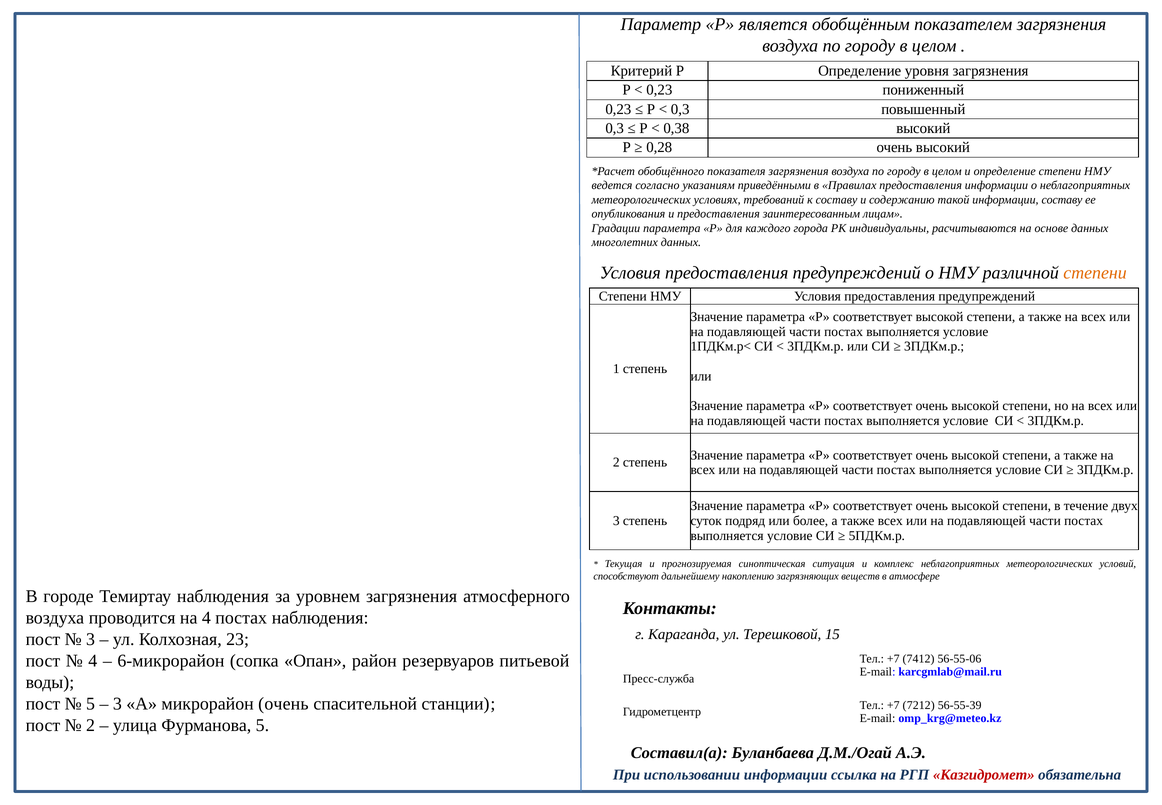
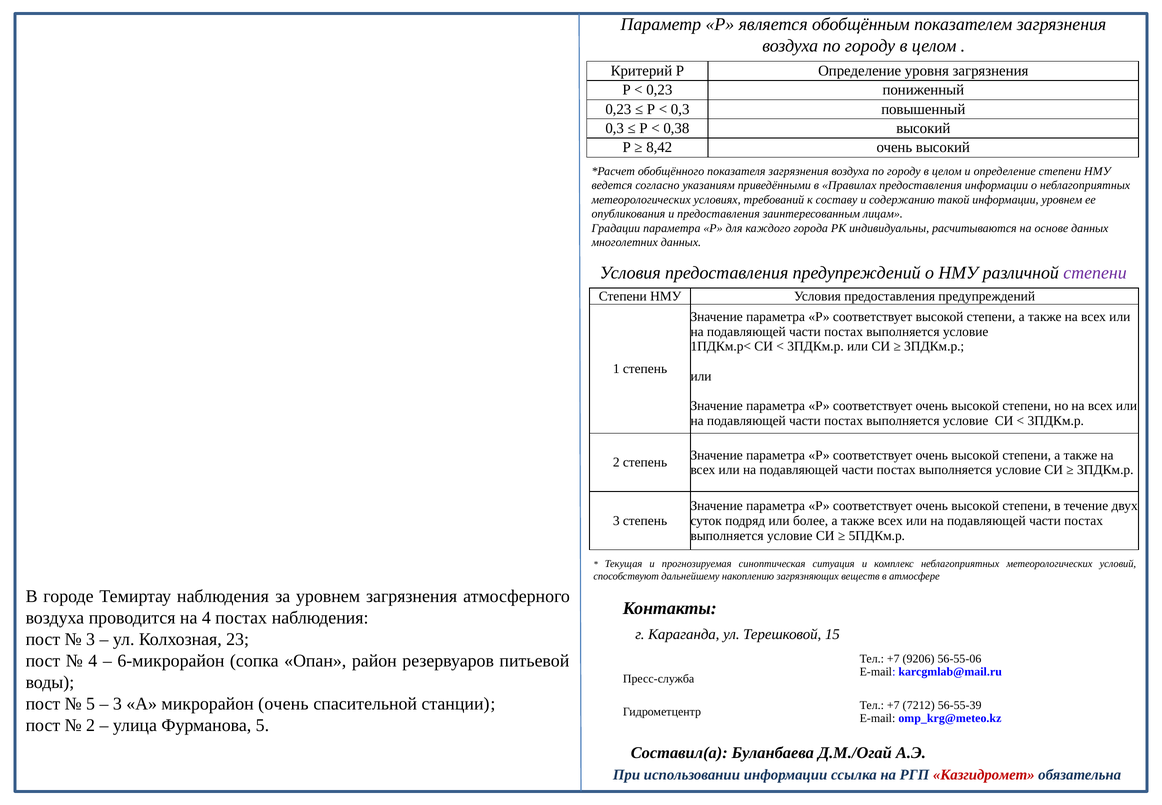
0,28: 0,28 -> 8,42 (659, 147)
информации составу: составу -> уровнем (1062, 200)
степени colour: orange -> purple (1095, 272)
7412: 7412 -> 9206 (919, 658)
